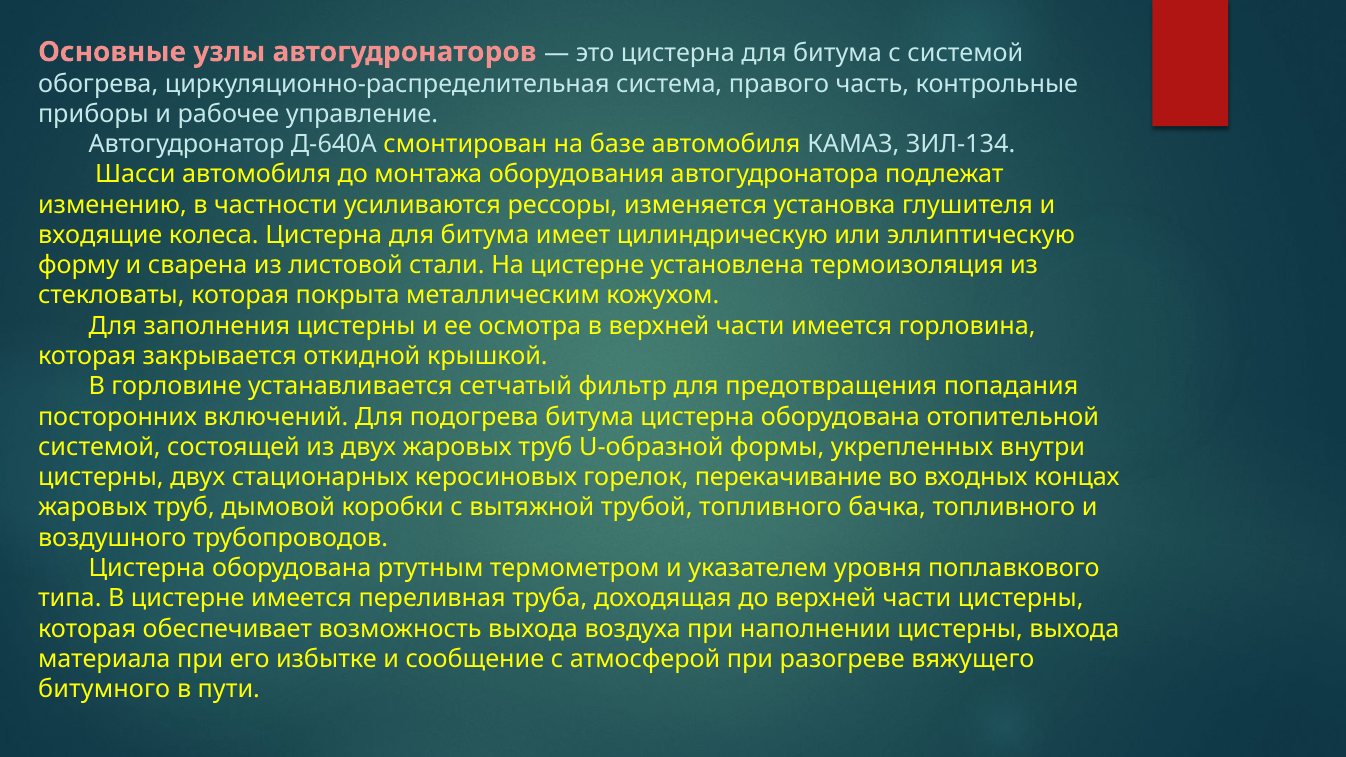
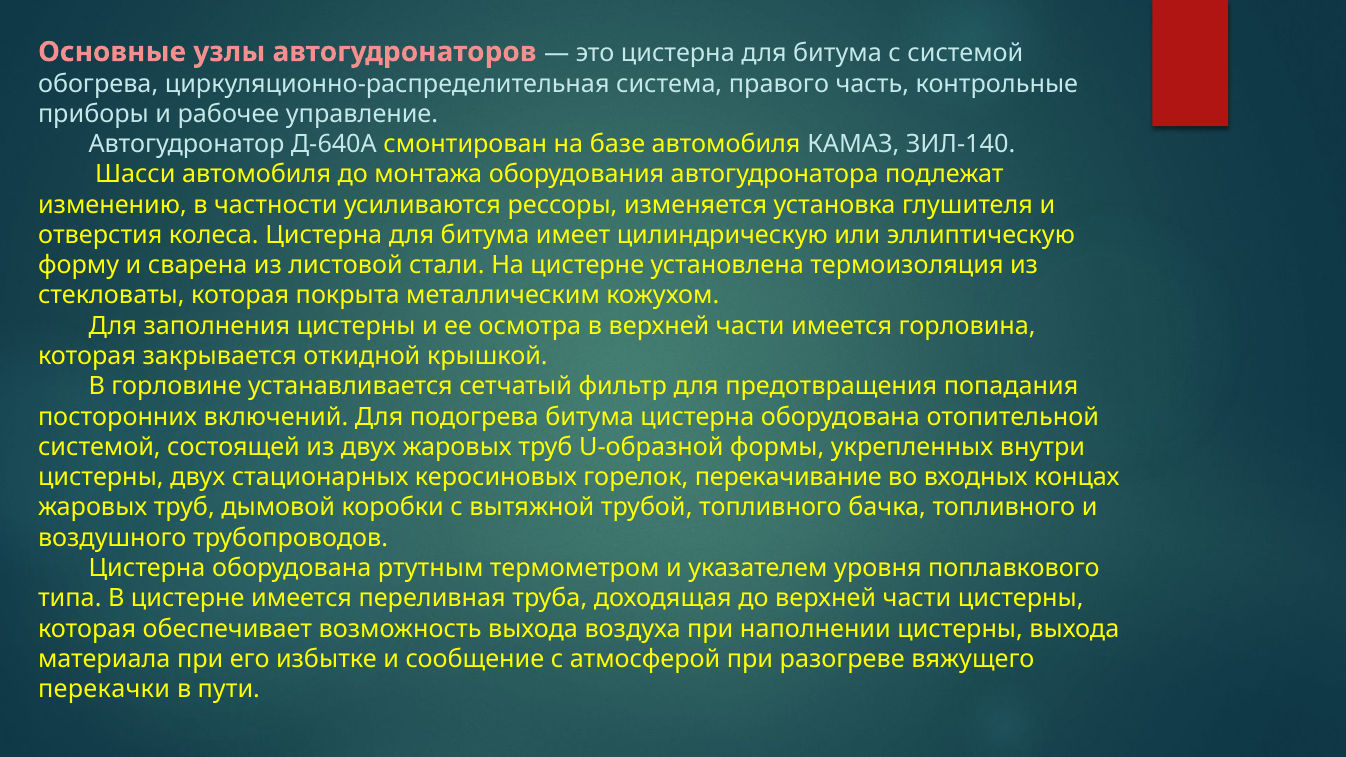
ЗИЛ-134: ЗИЛ-134 -> ЗИЛ-140 (961, 144)
входящие: входящие -> отверстия (100, 235)
битумного: битумного -> перекачки (104, 689)
